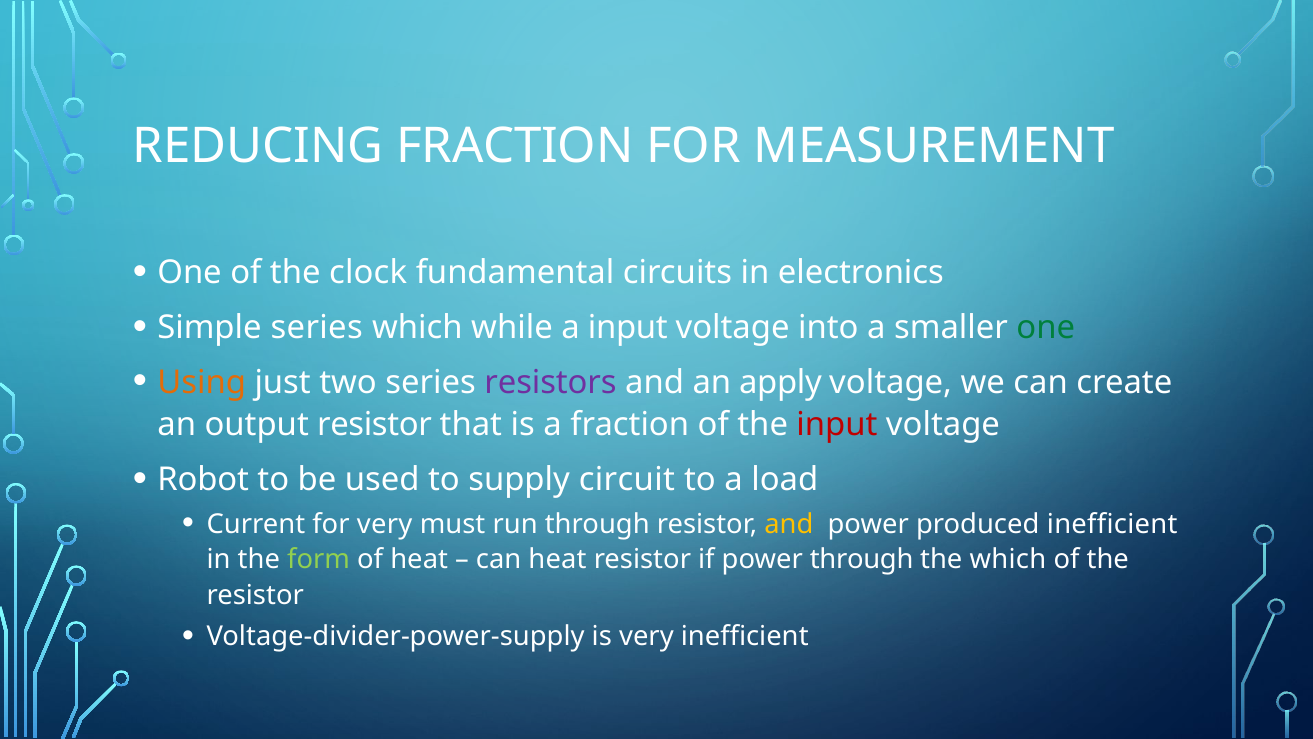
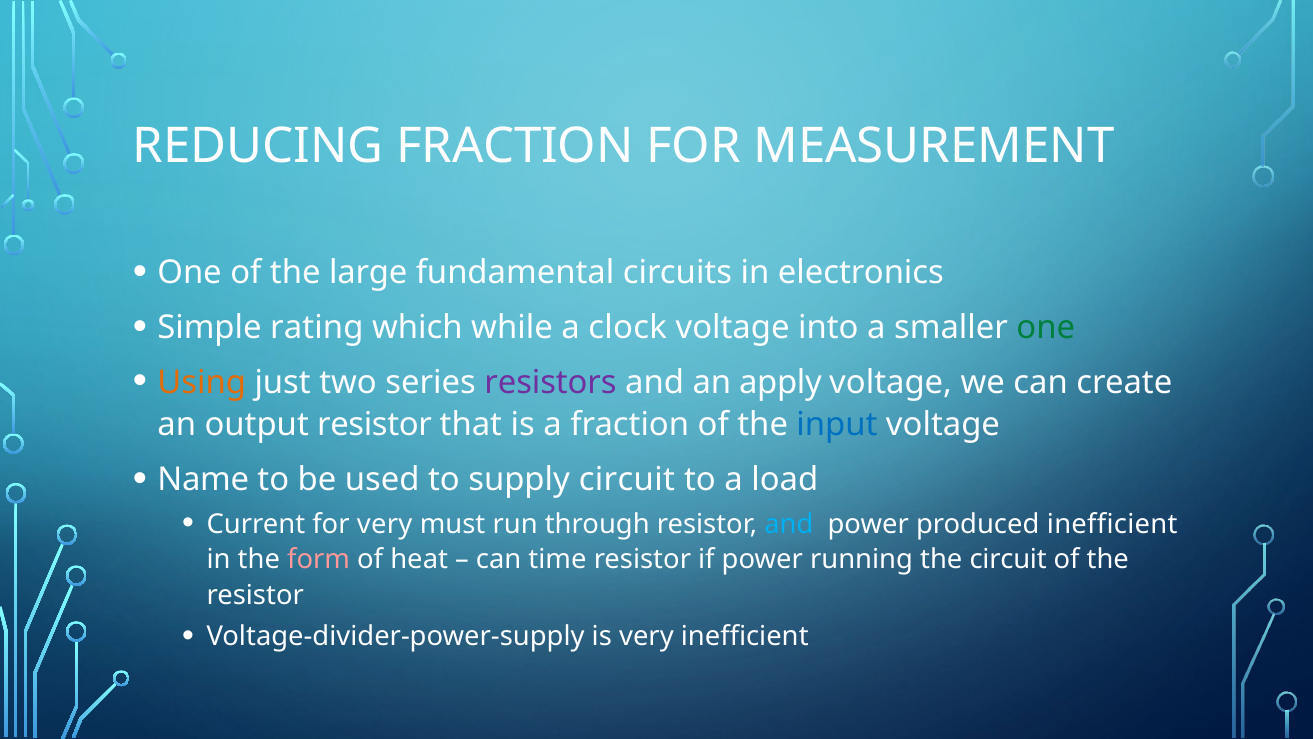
clock: clock -> large (368, 272)
Simple series: series -> rating (317, 327)
a input: input -> clock (628, 327)
input colour: red -> blue (837, 425)
Robot: Robot -> Name (203, 479)
and colour: yellow -> light blue (789, 524)
form colour: light green -> pink (319, 559)
can heat: heat -> time (558, 559)
power through: through -> running (861, 559)
the which: which -> circuit (1008, 559)
